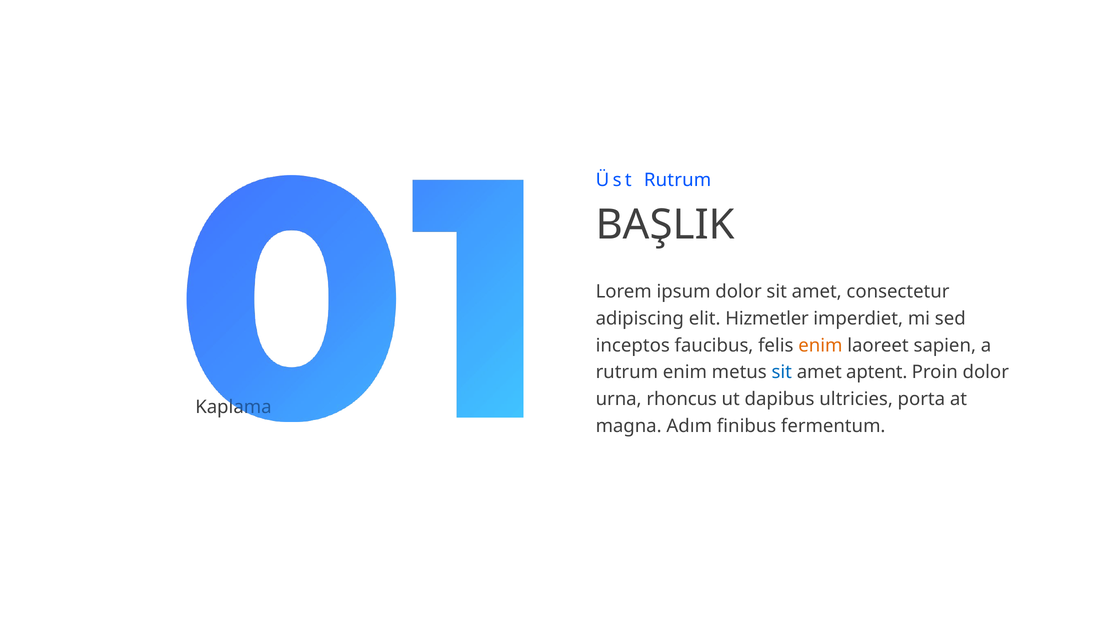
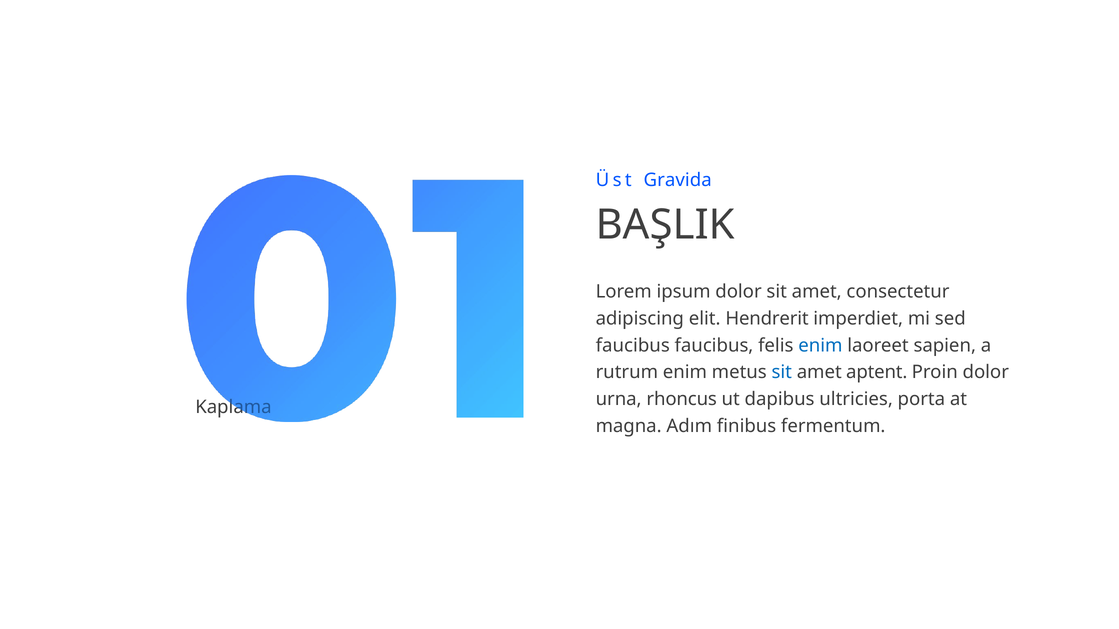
Üst Rutrum: Rutrum -> Gravida (678, 180)
Hizmetler: Hizmetler -> Hendrerit (767, 319)
inceptos: inceptos -> faucibus (633, 346)
enim colour: orange -> blue (820, 346)
